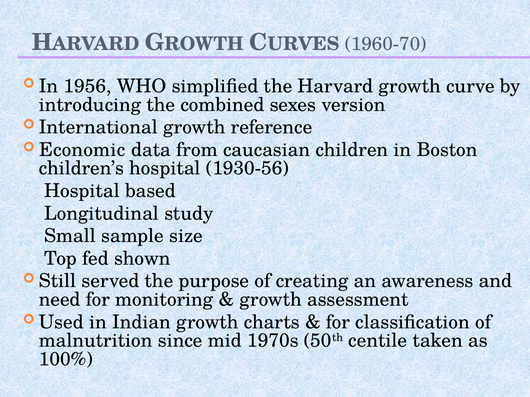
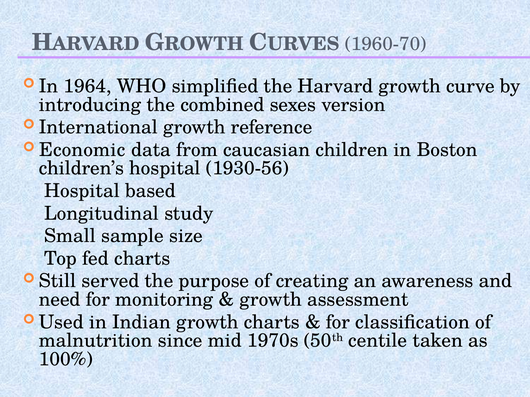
1956: 1956 -> 1964 (88, 86)
fed shown: shown -> charts (142, 259)
